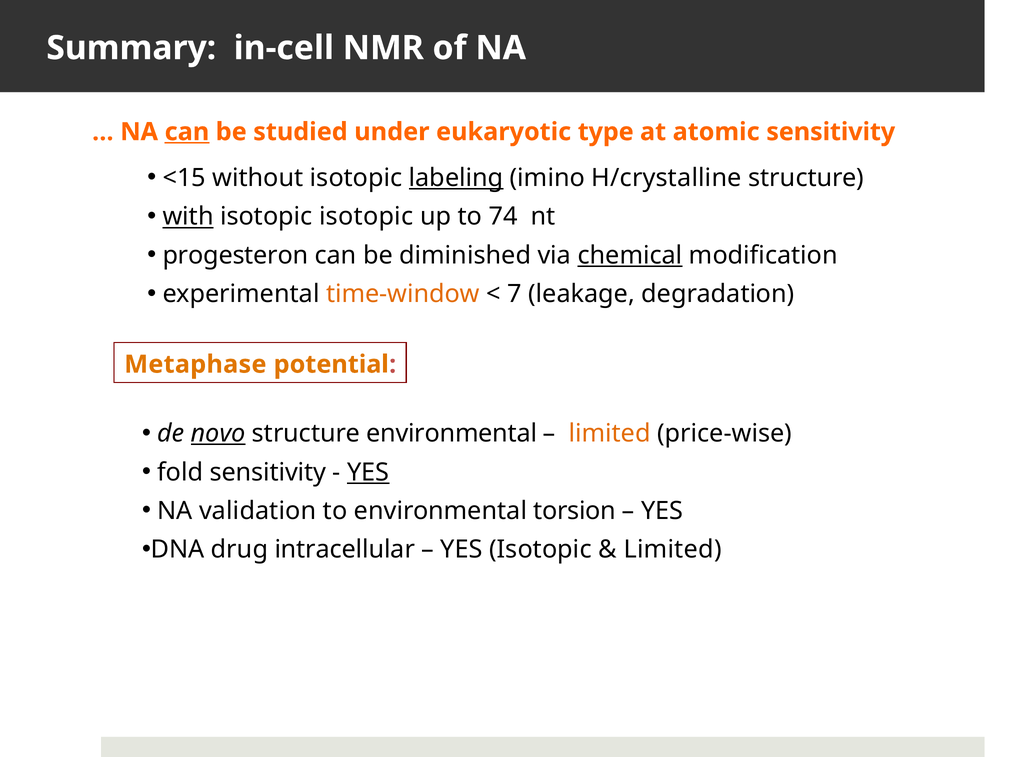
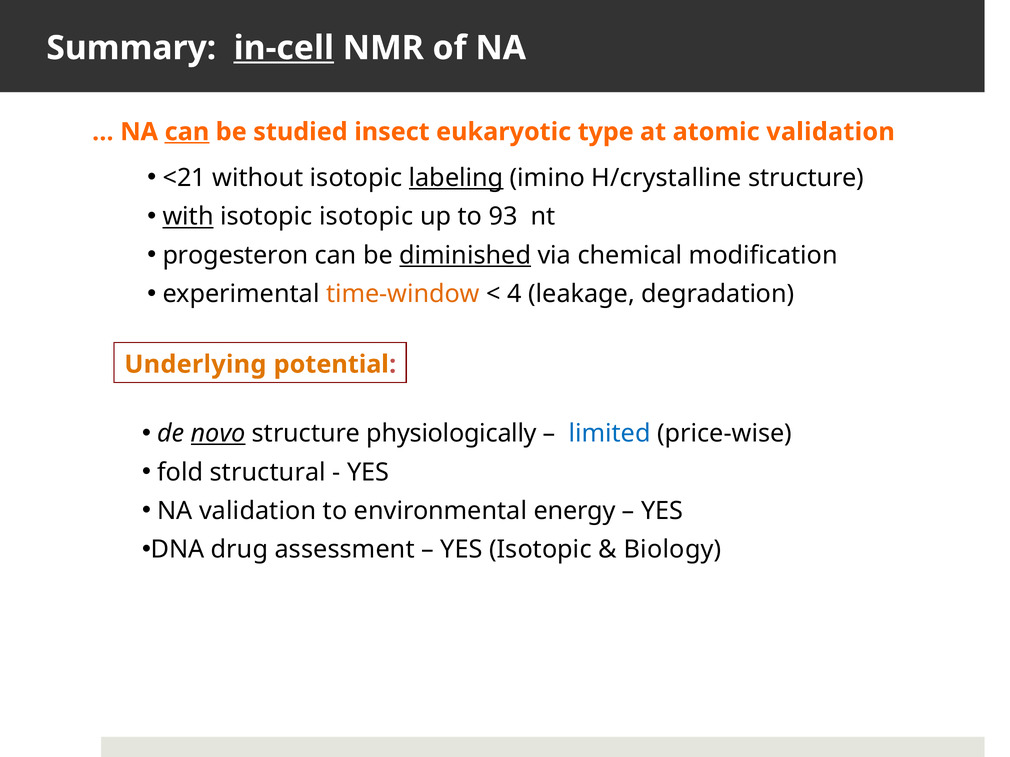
in-cell underline: none -> present (284, 48)
under: under -> insect (392, 132)
atomic sensitivity: sensitivity -> validation (831, 132)
<15: <15 -> <21 (184, 178)
74: 74 -> 93 (503, 217)
diminished underline: none -> present (465, 256)
chemical underline: present -> none (630, 256)
7: 7 -> 4 (515, 294)
Metaphase: Metaphase -> Underlying (195, 365)
structure environmental: environmental -> physiologically (452, 434)
limited colour: orange -> blue (610, 434)
fold sensitivity: sensitivity -> structural (268, 473)
YES underline: present -> none (368, 473)
torsion: torsion -> energy (575, 511)
intracellular: intracellular -> assessment (345, 550)
Limited: Limited -> Biology (673, 550)
